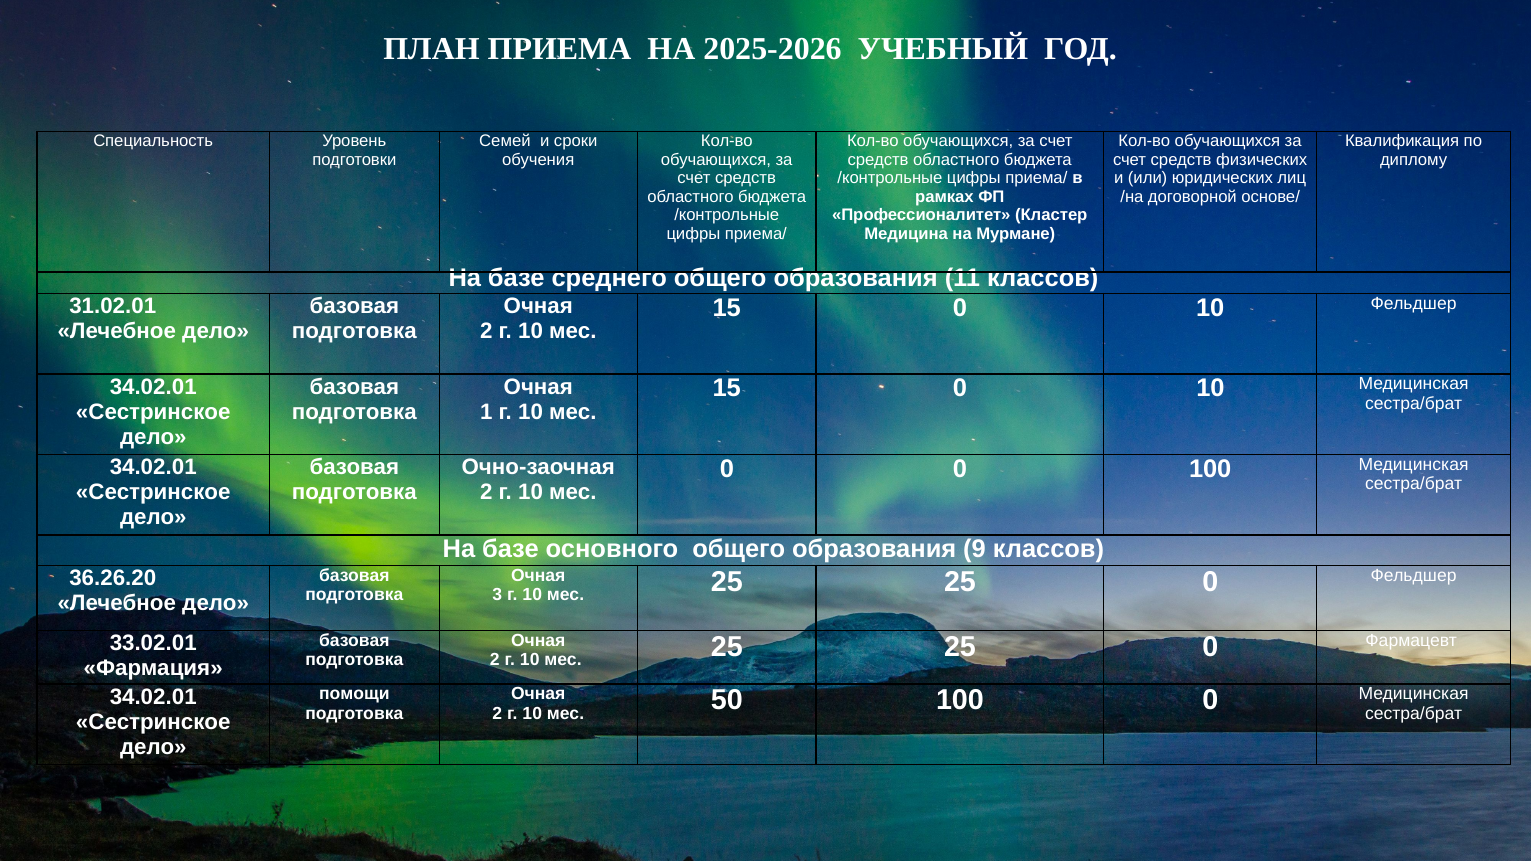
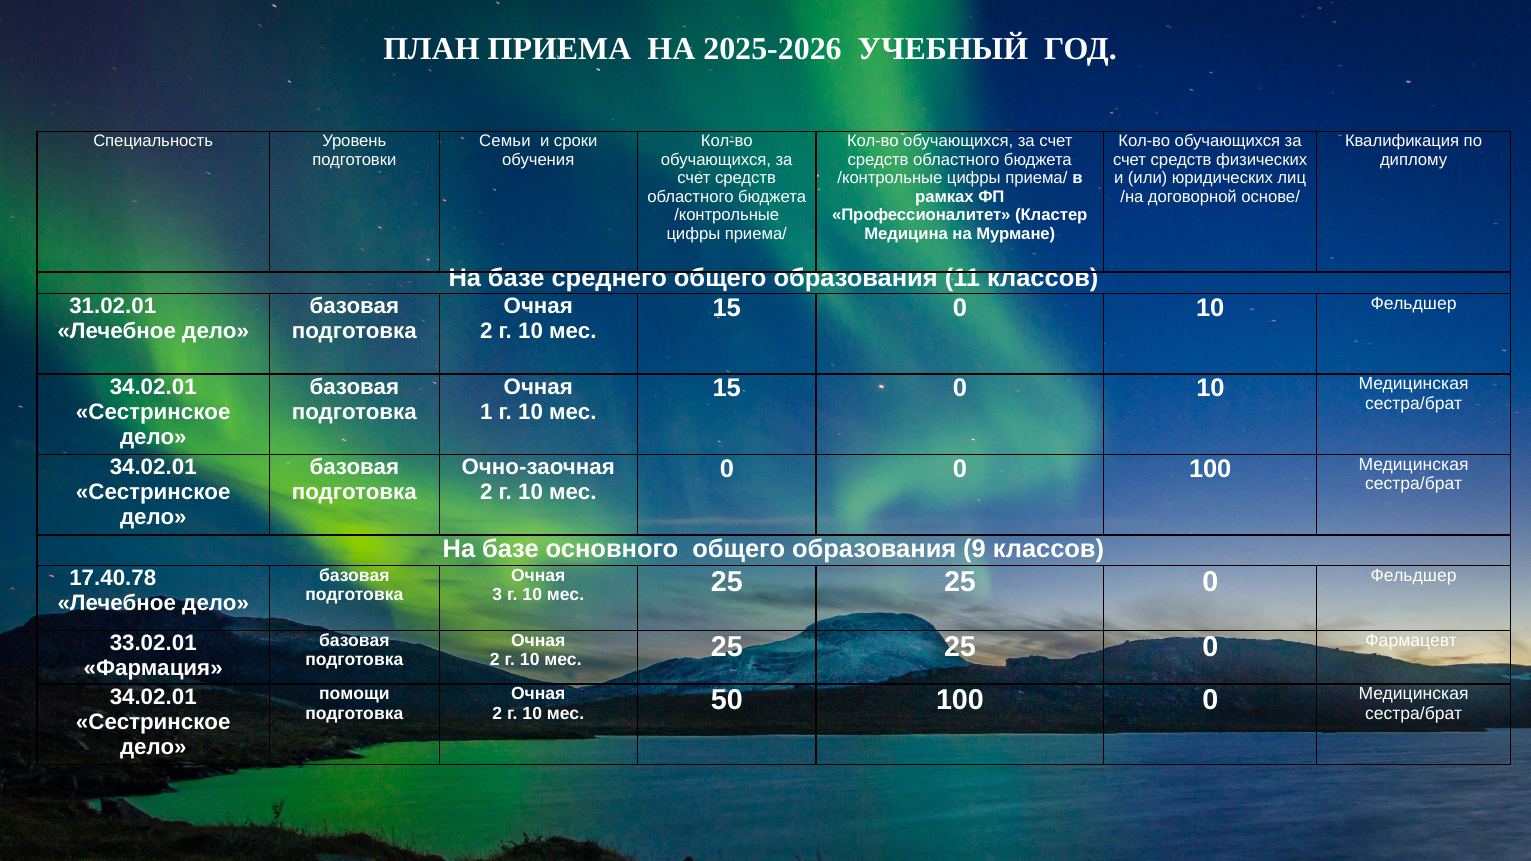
Семей: Семей -> Семьи (505, 141)
36.26.20: 36.26.20 -> 17.40.78 (113, 579)
